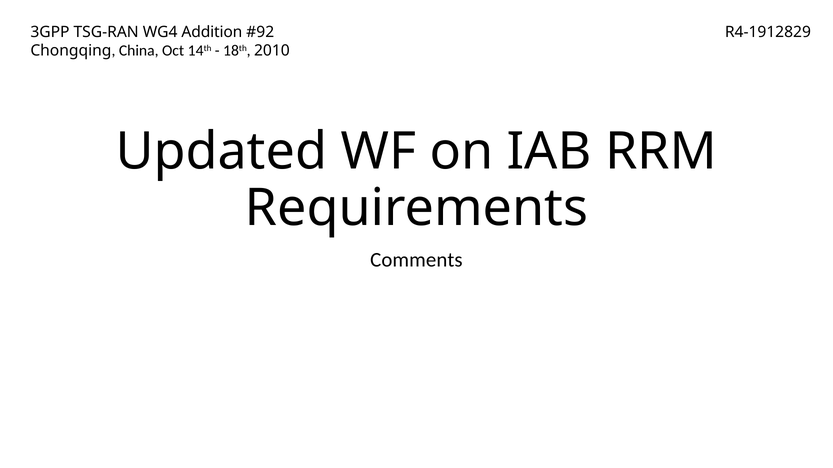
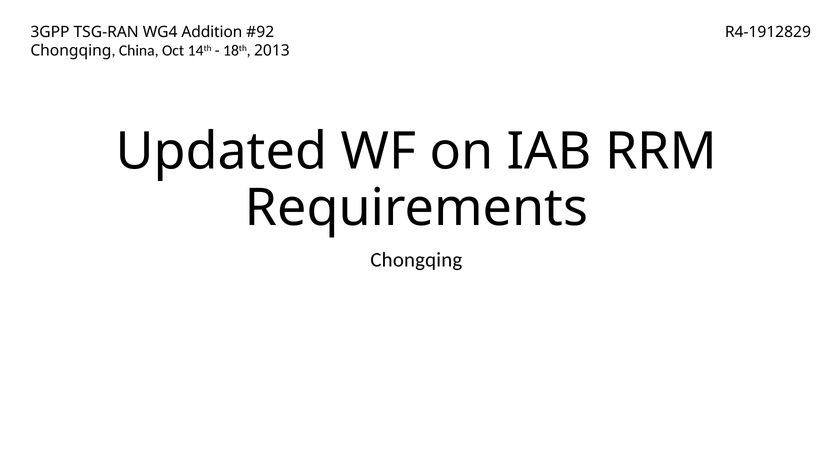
2010: 2010 -> 2013 (272, 51)
Comments: Comments -> Chongqing (416, 260)
